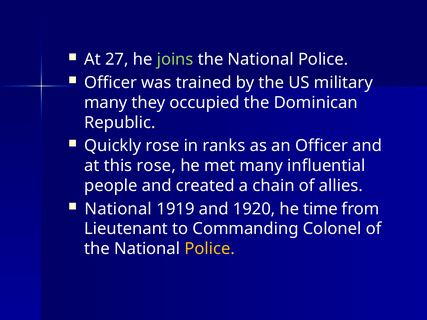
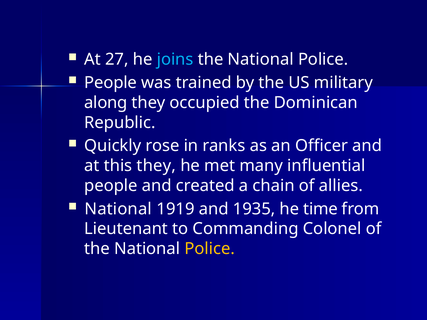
joins colour: light green -> light blue (175, 60)
Officer: Officer -> People (111, 83)
many: many -> along (106, 103)
this rose: rose -> they (156, 166)
1920: 1920 -> 1935 (254, 209)
